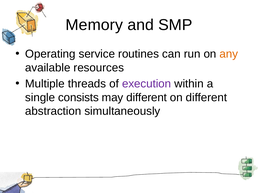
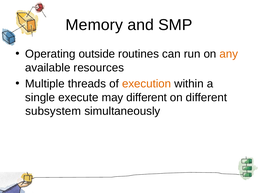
service: service -> outside (97, 54)
execution colour: purple -> orange (147, 84)
consists: consists -> execute (78, 98)
abstraction: abstraction -> subsystem (53, 111)
